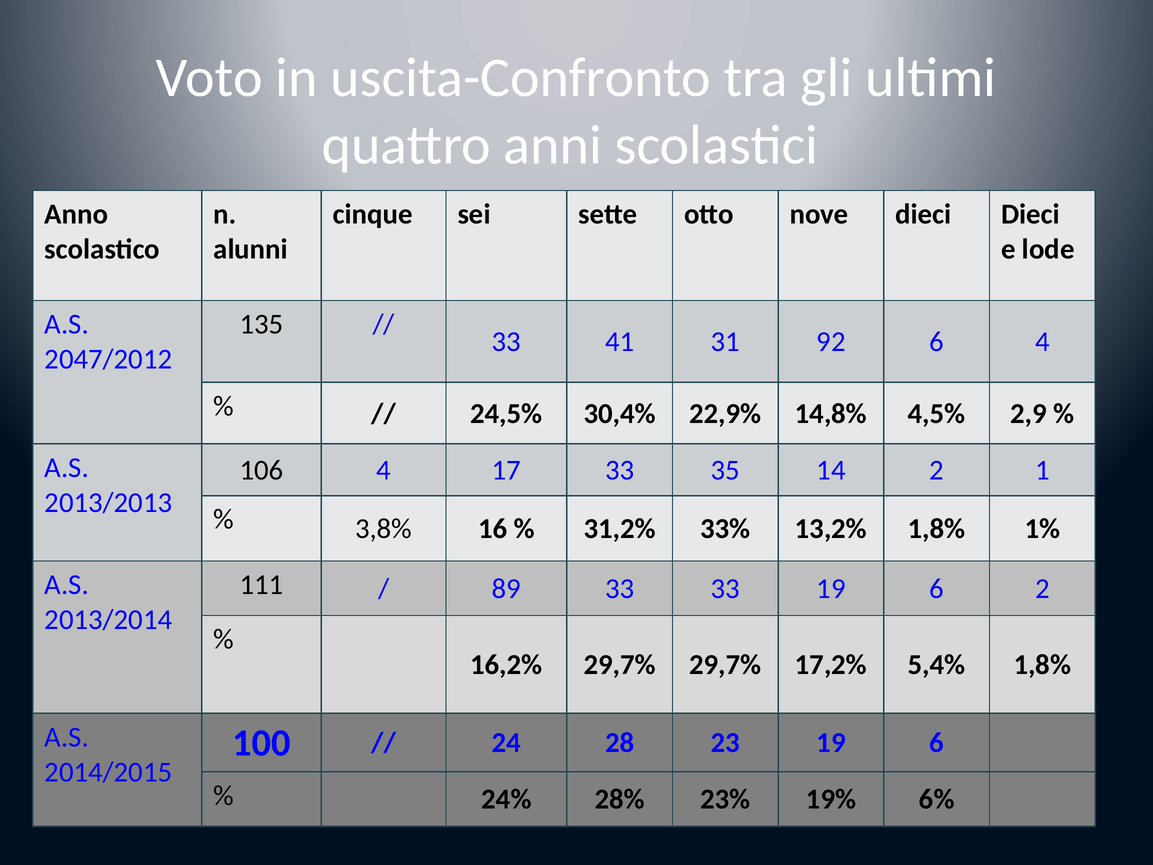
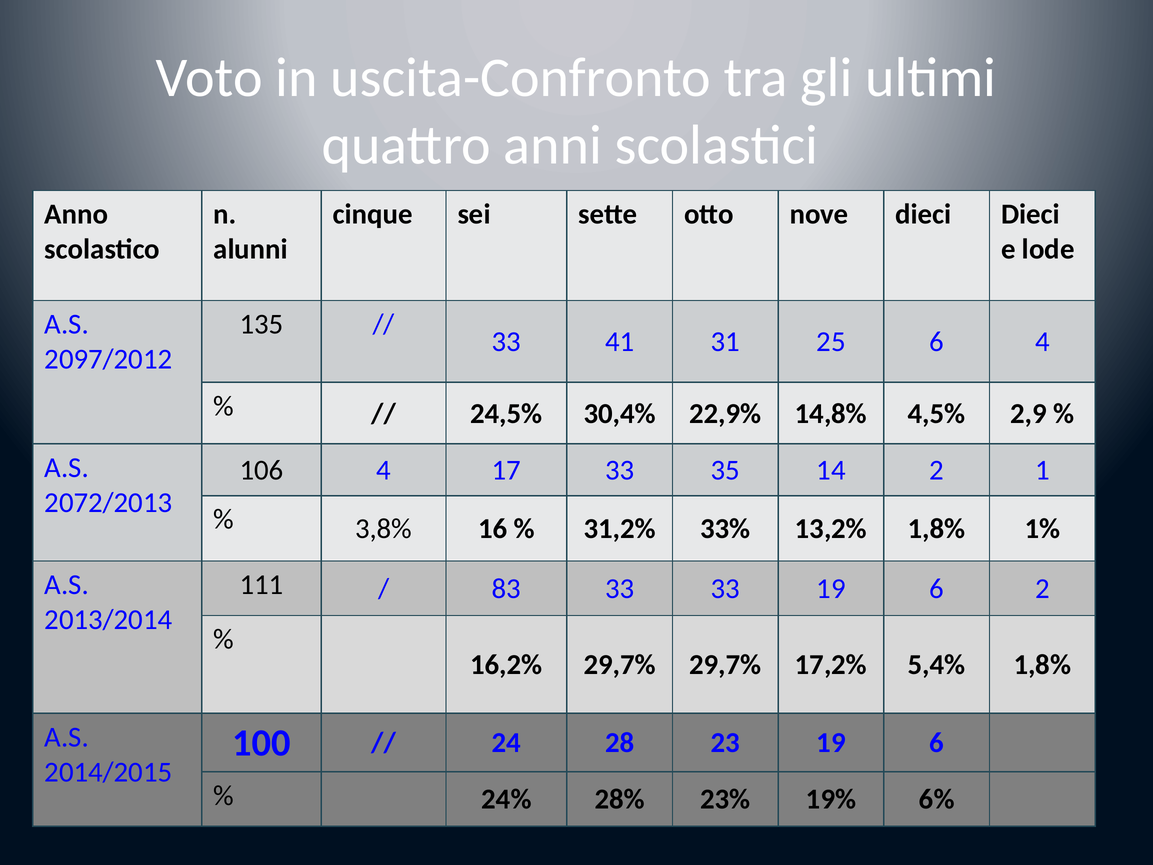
92: 92 -> 25 (831, 342)
2047/2012: 2047/2012 -> 2097/2012 (108, 359)
2013/2013: 2013/2013 -> 2072/2013 (108, 503)
89: 89 -> 83 (506, 588)
